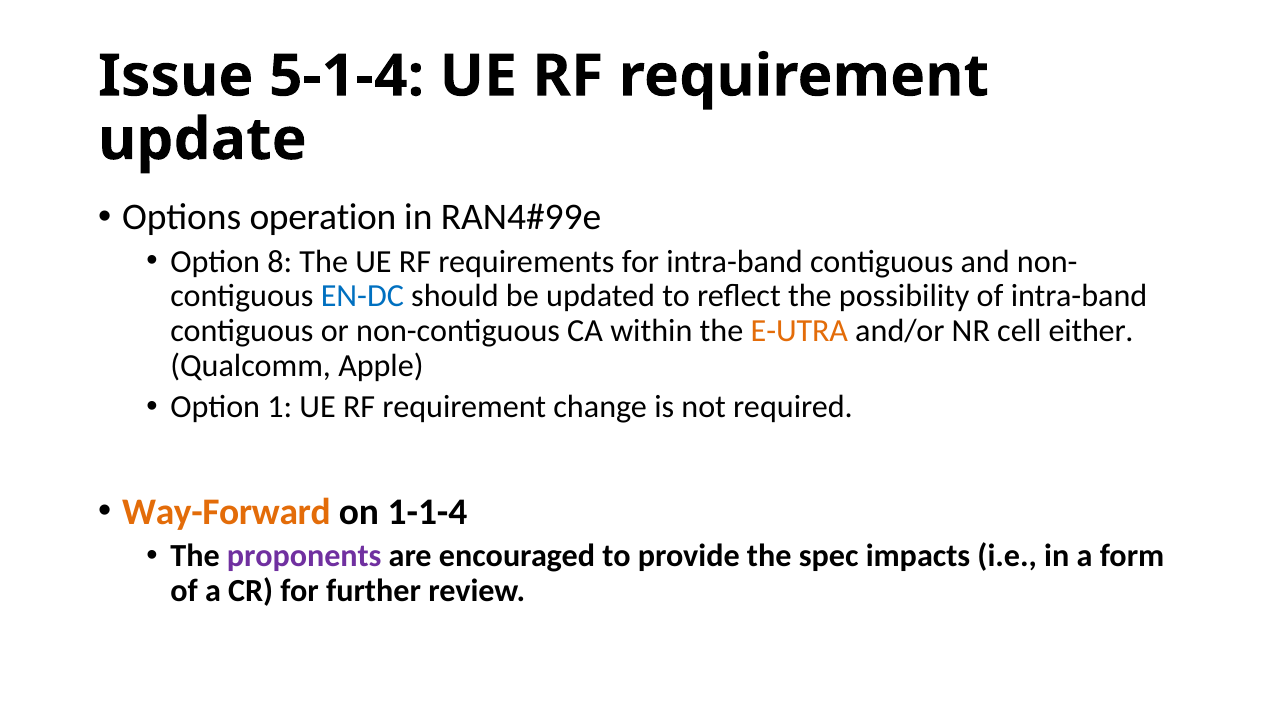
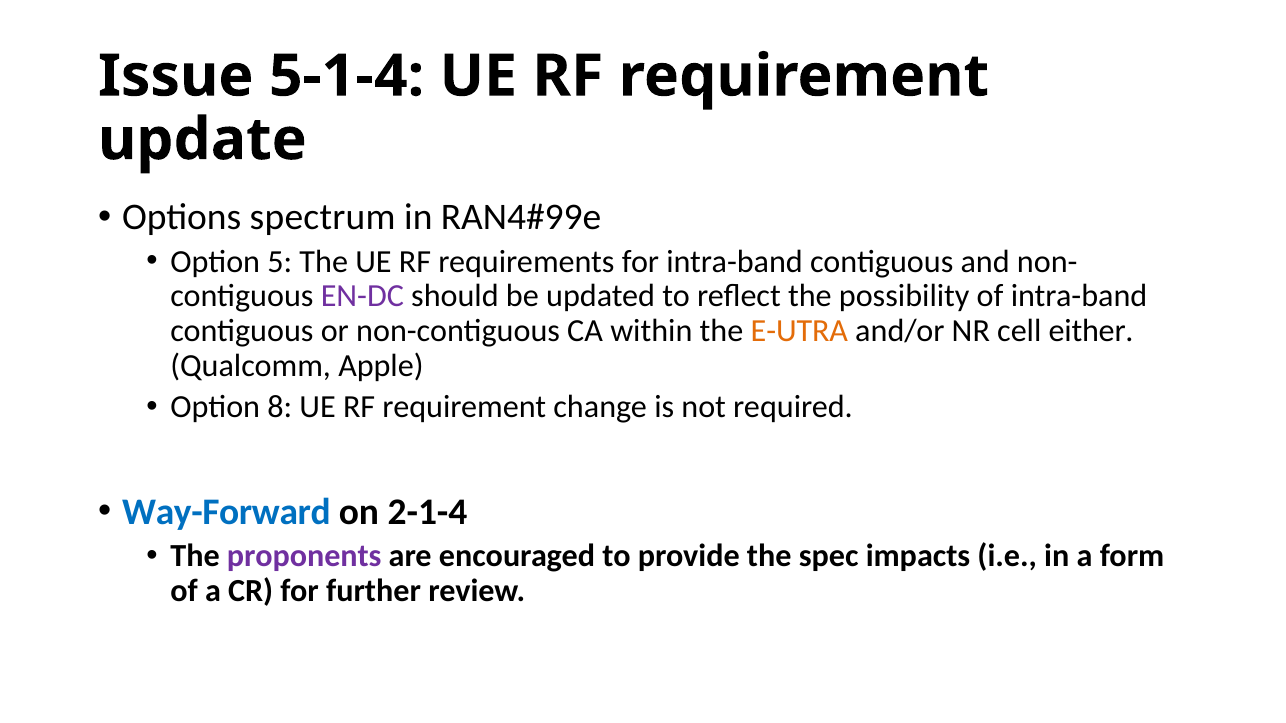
operation: operation -> spectrum (323, 217)
8: 8 -> 5 (280, 262)
EN-DC colour: blue -> purple (362, 296)
1: 1 -> 8 (280, 407)
Way-Forward colour: orange -> blue (226, 512)
1-1-4: 1-1-4 -> 2-1-4 (427, 512)
